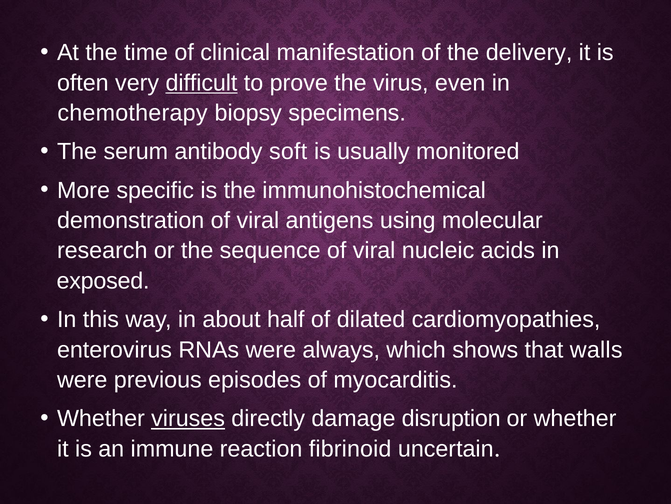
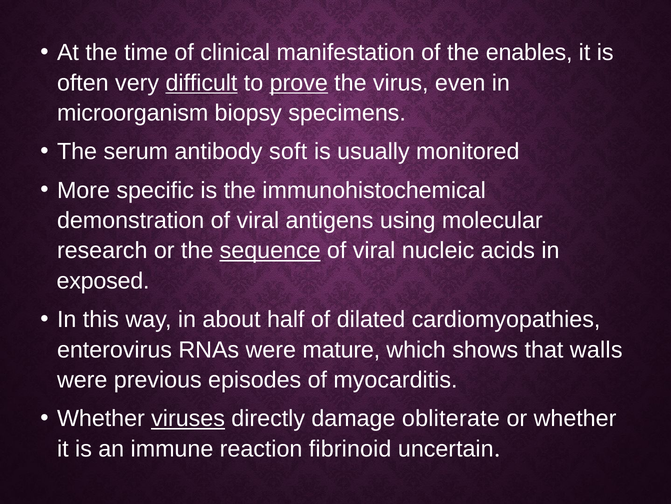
delivery: delivery -> enables (529, 53)
prove underline: none -> present (299, 83)
chemotherapy: chemotherapy -> microorganism (133, 113)
sequence underline: none -> present (270, 250)
always: always -> mature (341, 349)
disruption: disruption -> obliterate (451, 418)
